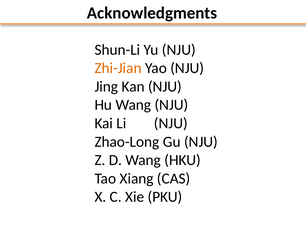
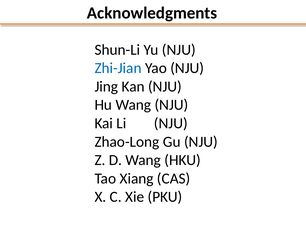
Zhi-Jian colour: orange -> blue (118, 68)
